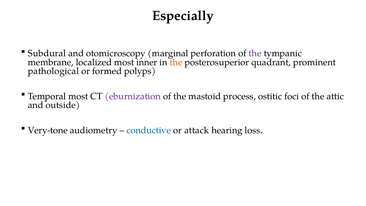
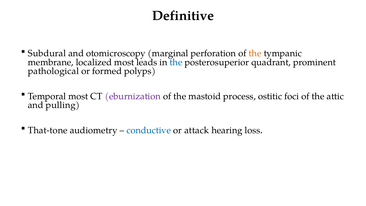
Especially: Especially -> Definitive (183, 16)
the colour: purple -> orange (255, 53)
inner: inner -> leads (147, 62)
the colour: orange -> blue (176, 62)
outside: outside -> pulling (63, 105)
Very-tone: Very-tone -> That-tone (48, 130)
